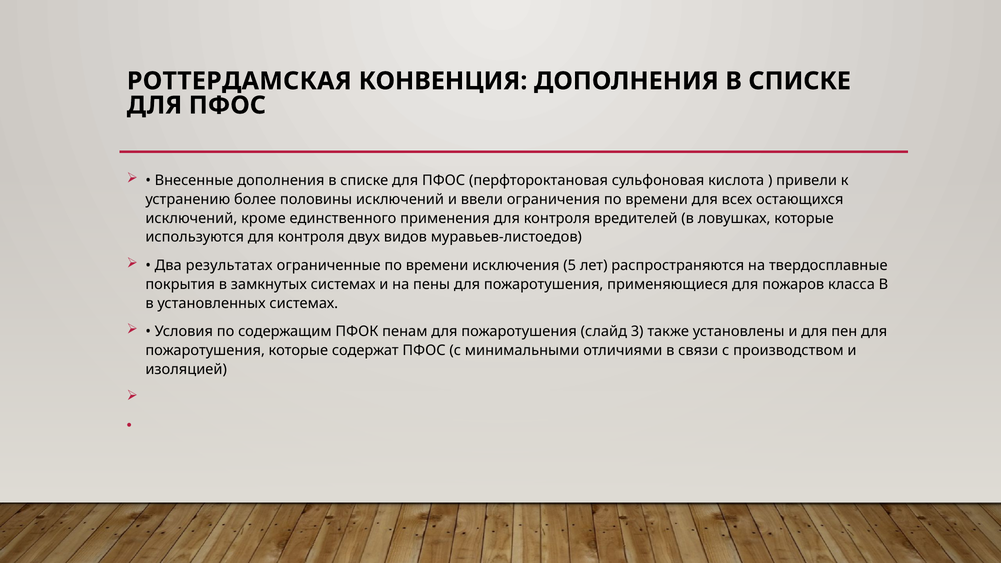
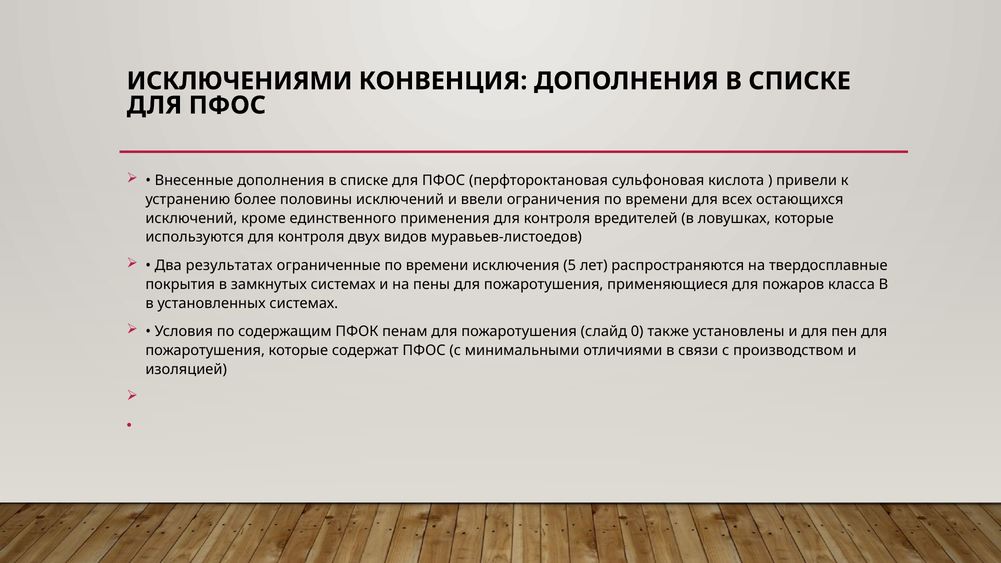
РОТТЕРДАМСКАЯ: РОТТЕРДАМСКАЯ -> ИСКЛЮЧЕНИЯМИ (240, 81)
3: 3 -> 0 (637, 332)
